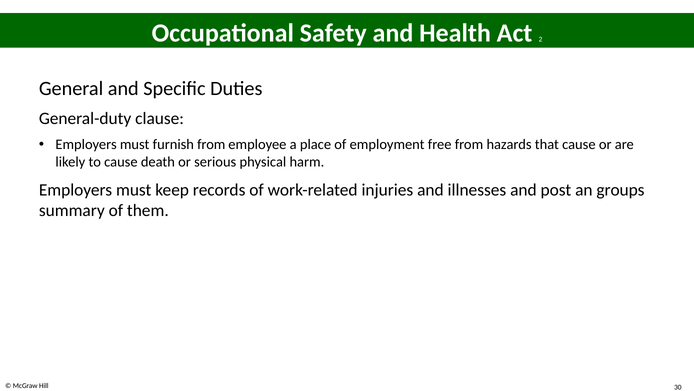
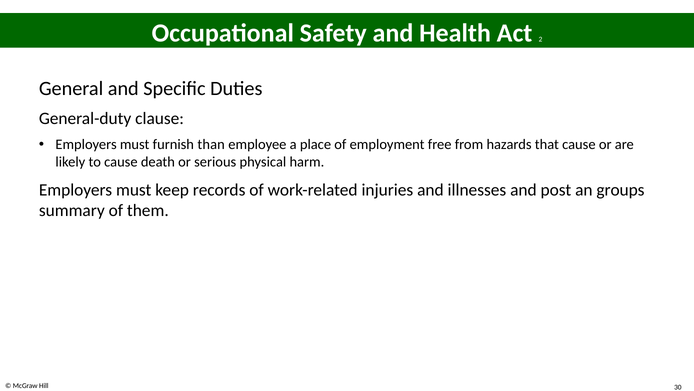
furnish from: from -> than (211, 144)
